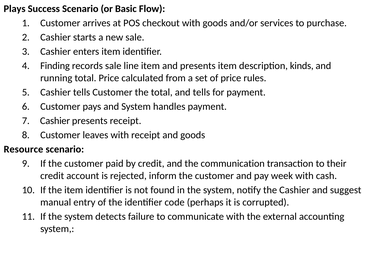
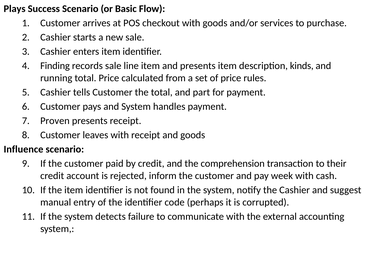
and tells: tells -> part (201, 92)
Cashier: Cashier -> Proven (55, 121)
Resource: Resource -> Influence (23, 149)
communication: communication -> comprehension (233, 163)
